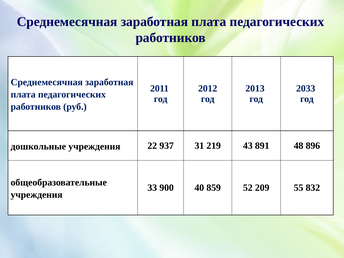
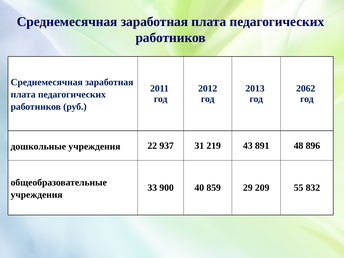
2033: 2033 -> 2062 (306, 88)
52: 52 -> 29 (248, 188)
